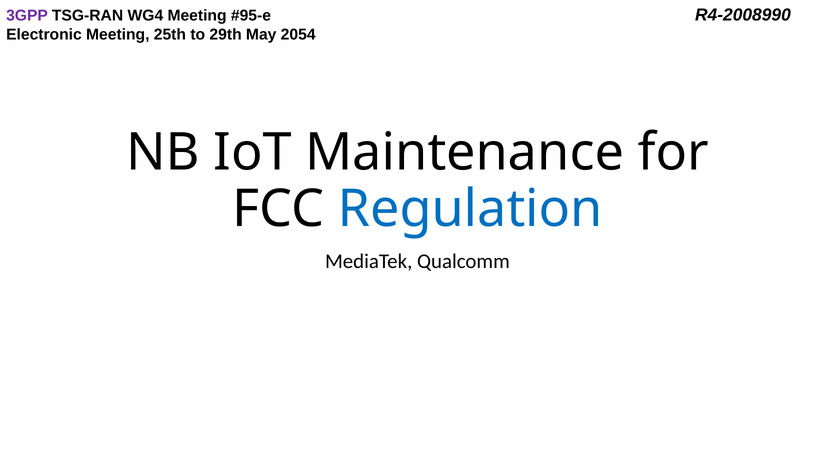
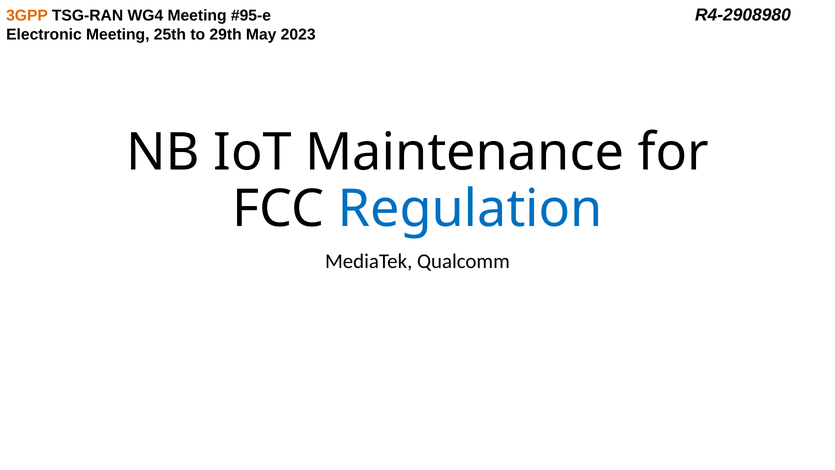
3GPP colour: purple -> orange (27, 15)
R4-2008990: R4-2008990 -> R4-2908980 (743, 15)
2054: 2054 -> 2023 (298, 34)
